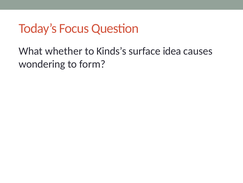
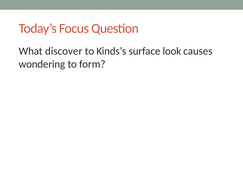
whether: whether -> discover (64, 51)
idea: idea -> look (172, 51)
